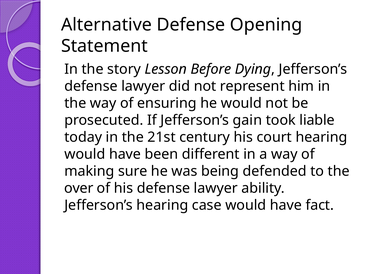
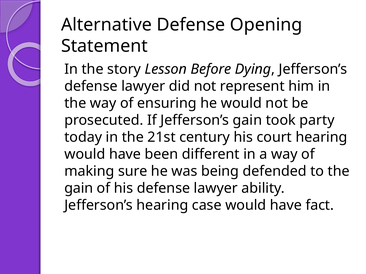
liable: liable -> party (317, 120)
over: over -> gain (79, 189)
